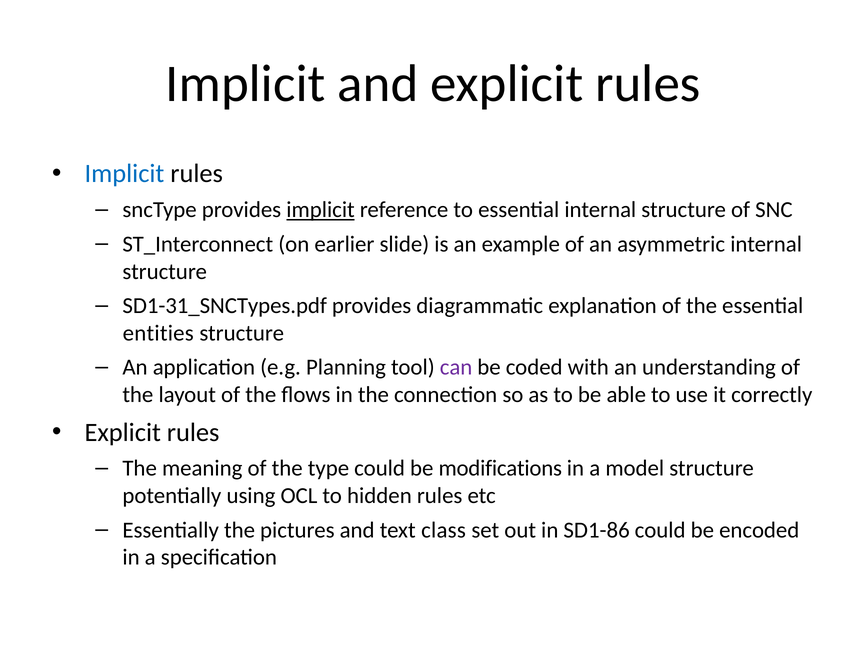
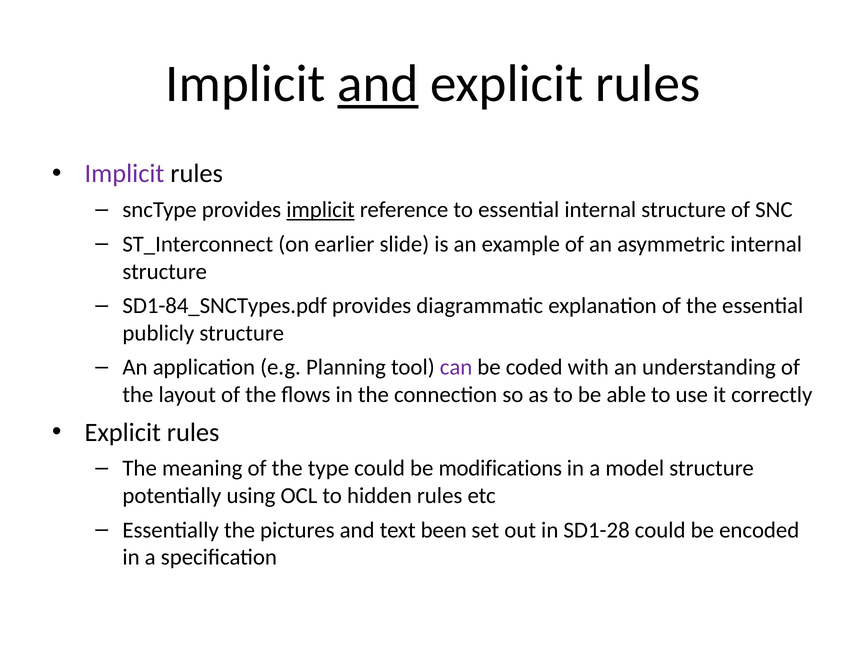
and underline: none -> present (378, 84)
Implicit colour: blue -> purple (124, 174)
SD1-31_SNCTypes.pdf: SD1-31_SNCTypes.pdf -> SD1-84_SNCTypes.pdf (225, 306)
entities: entities -> publicly (158, 333)
class: class -> been (444, 530)
SD1-86: SD1-86 -> SD1-28 (597, 530)
